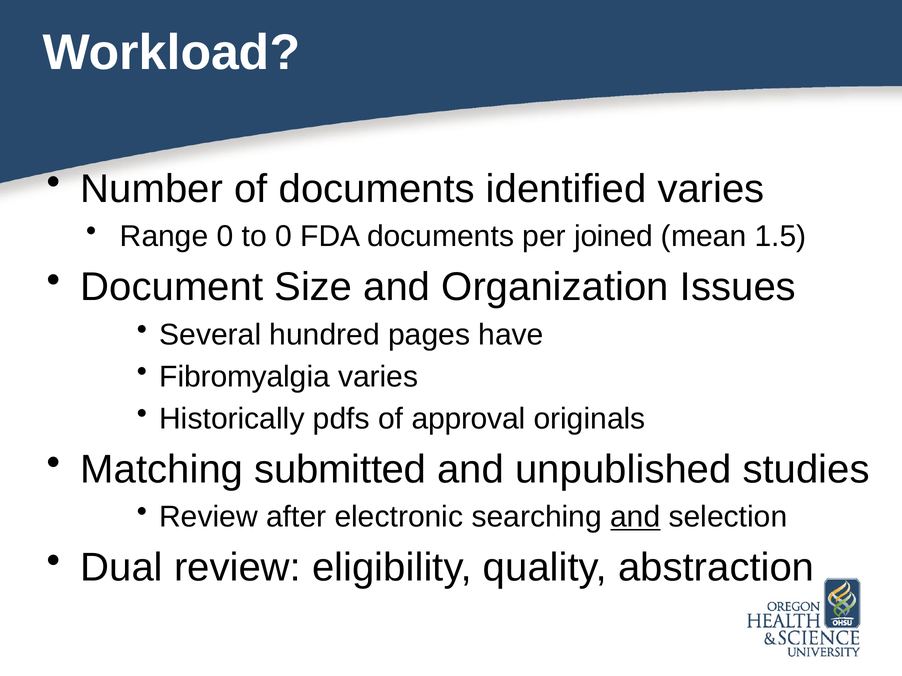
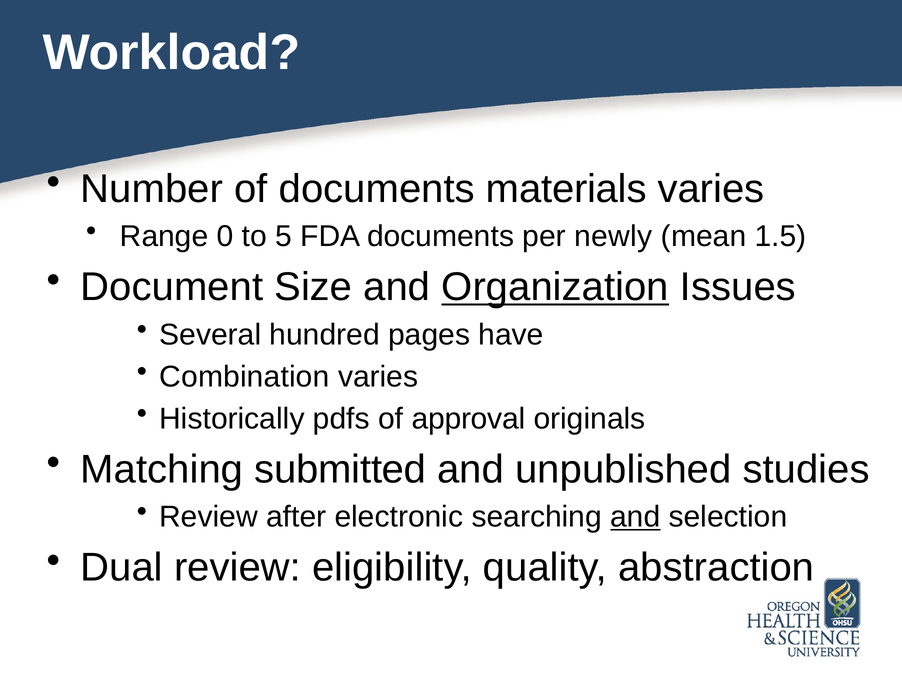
identified: identified -> materials (566, 189)
to 0: 0 -> 5 (284, 237)
joined: joined -> newly (613, 237)
Organization underline: none -> present (555, 287)
Fibromyalgia: Fibromyalgia -> Combination (244, 377)
